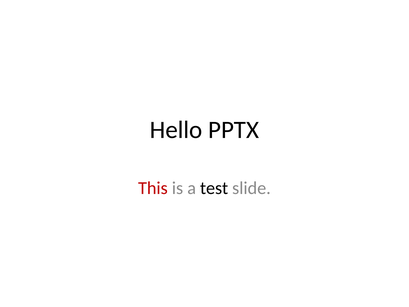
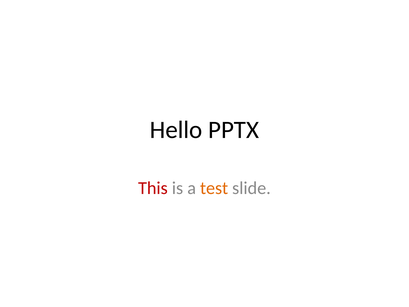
test colour: black -> orange (214, 188)
